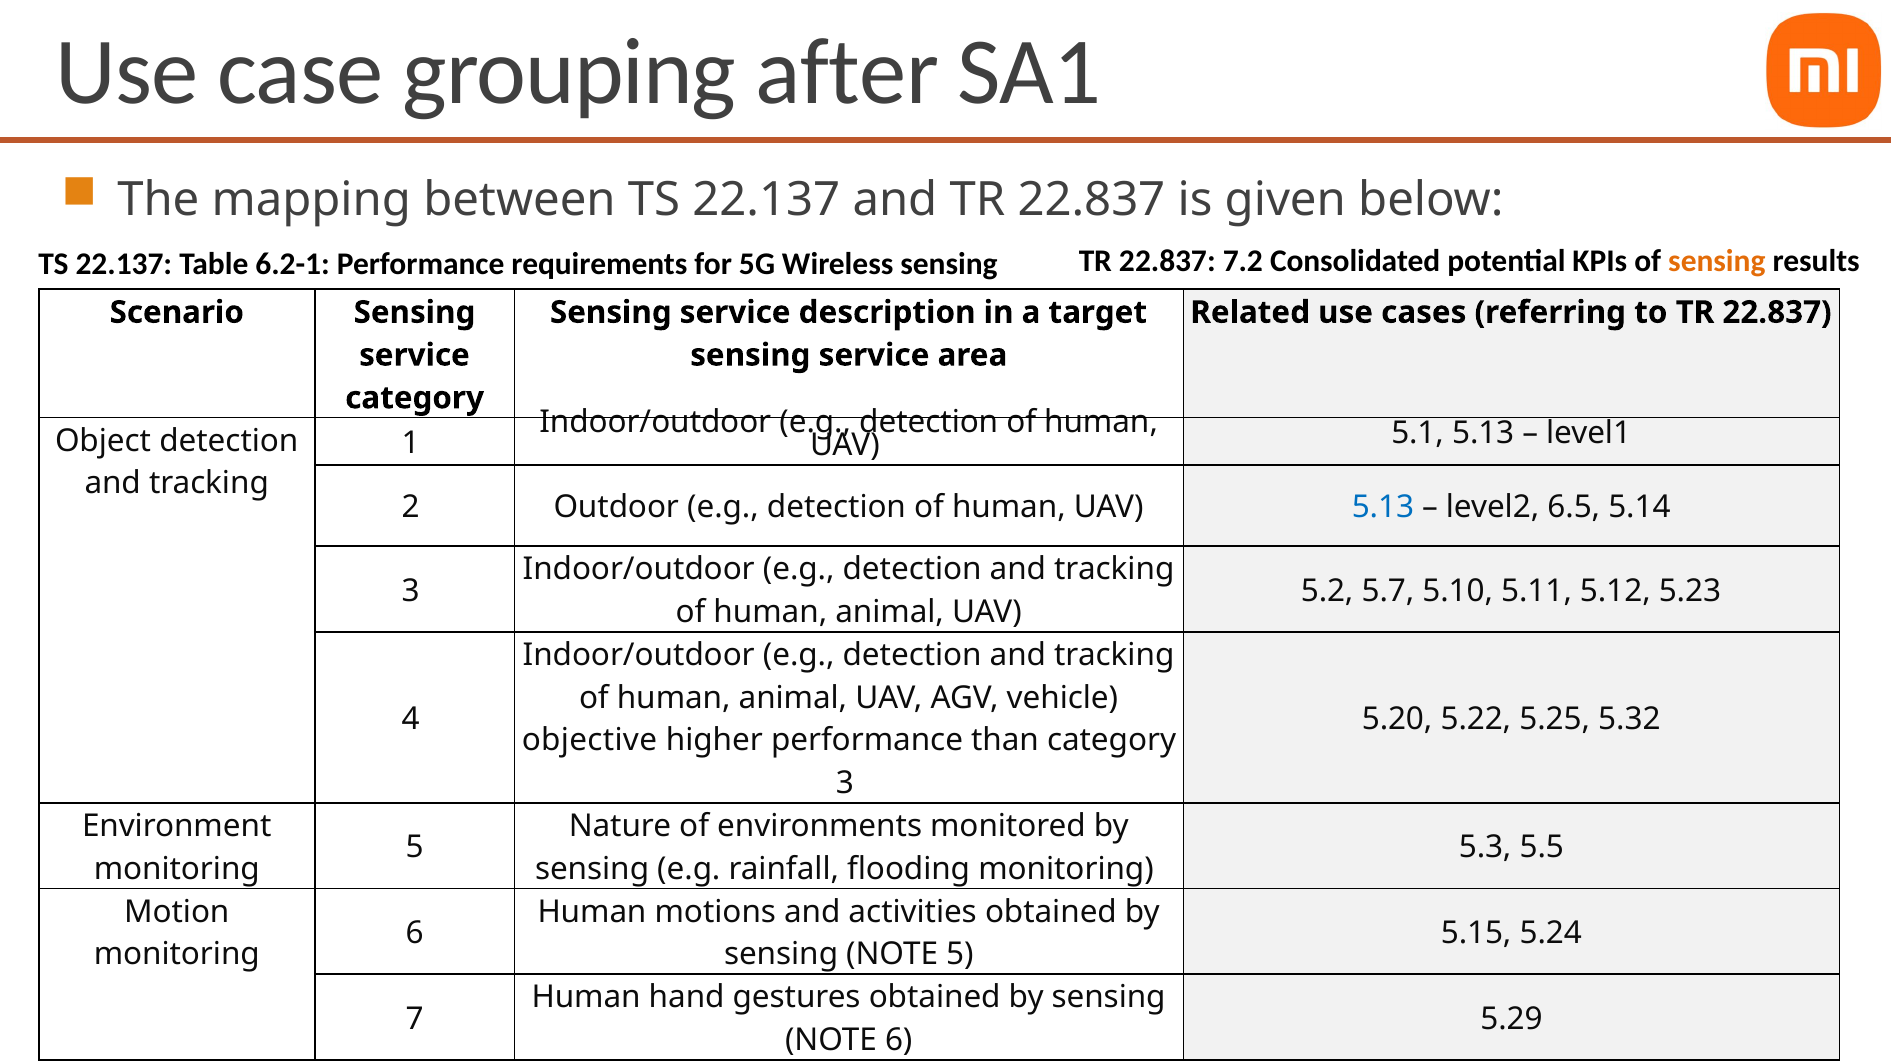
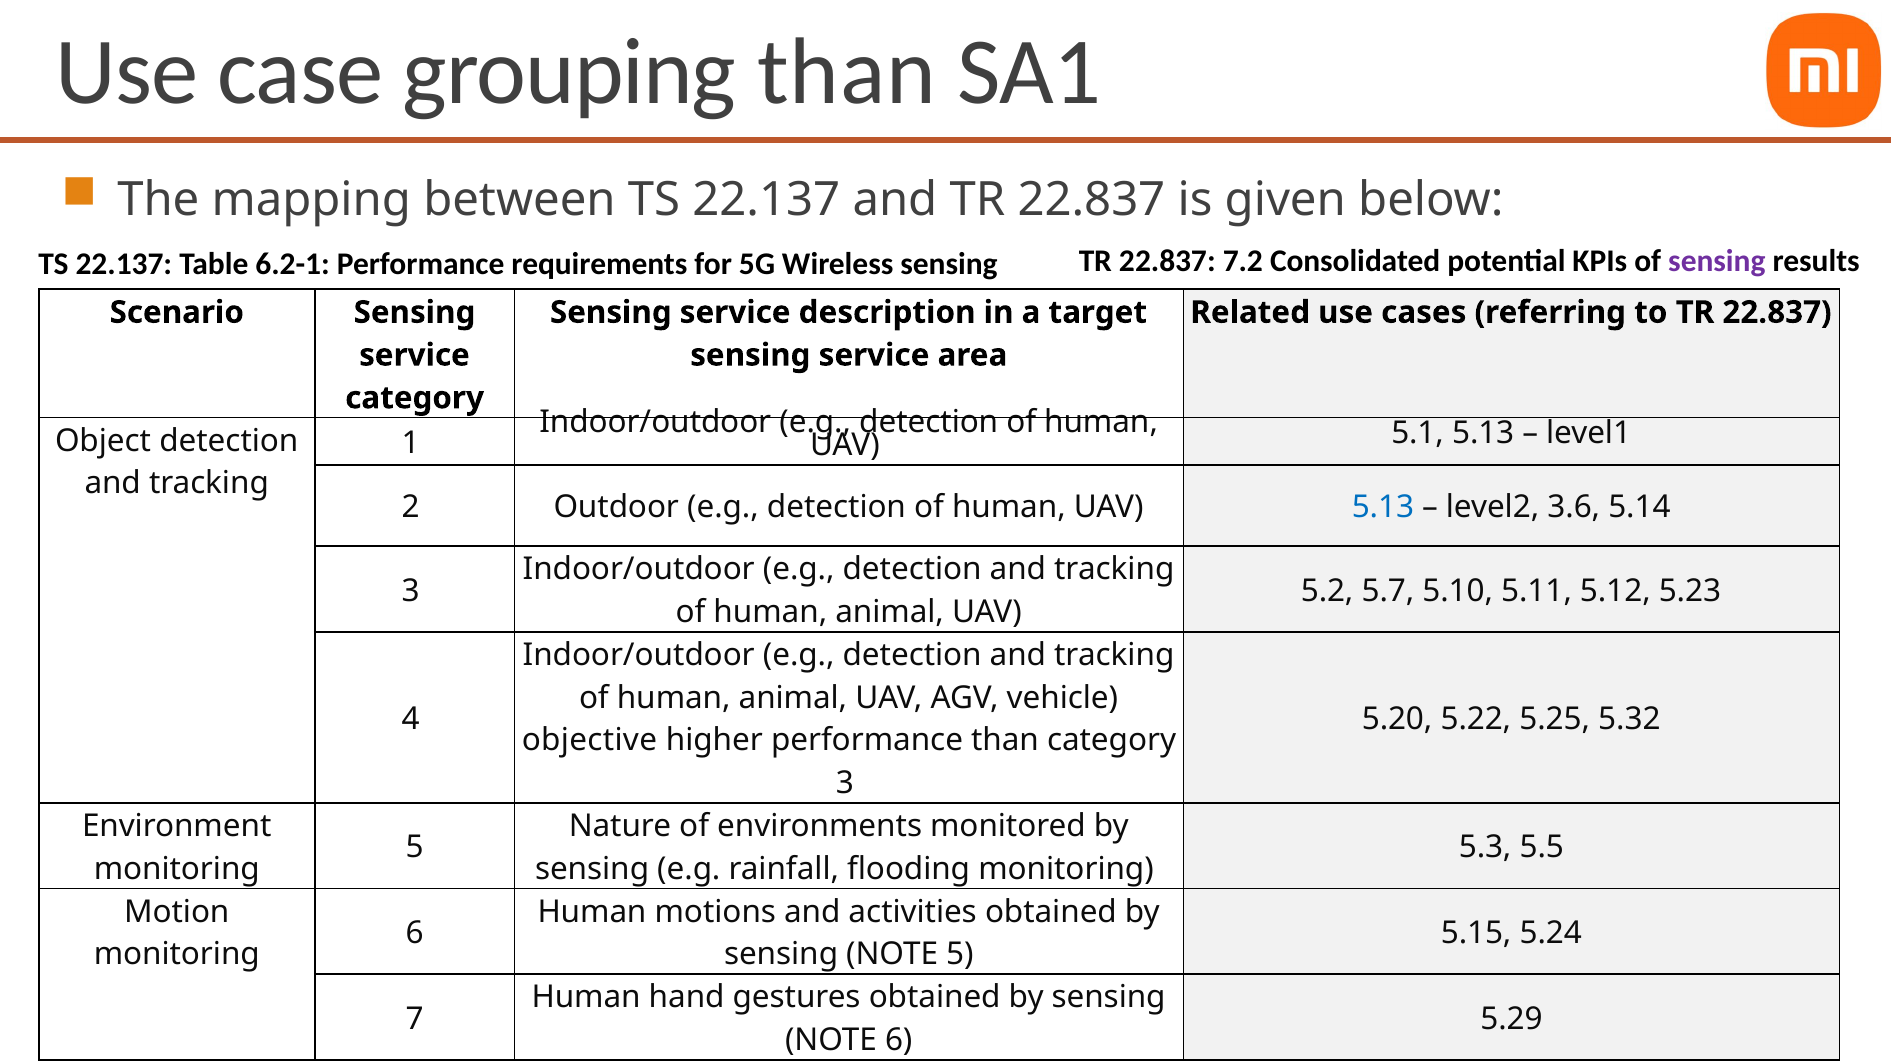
grouping after: after -> than (847, 72)
sensing colour: orange -> purple (1717, 261)
6.5: 6.5 -> 3.6 (1574, 507)
